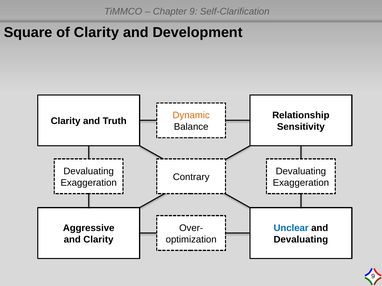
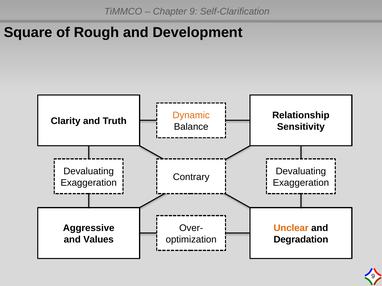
of Clarity: Clarity -> Rough (97, 32)
Unclear colour: blue -> orange (291, 228)
and Clarity: Clarity -> Values (98, 240)
Devaluating: Devaluating -> Degradation (301, 240)
